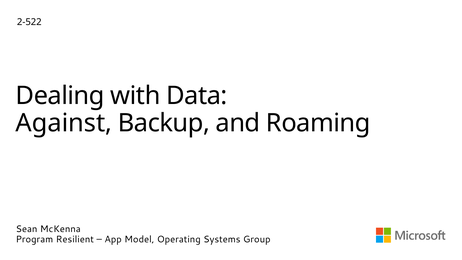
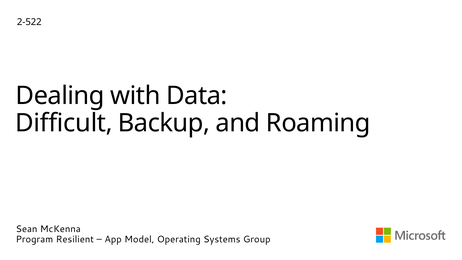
Against: Against -> Difficult (64, 123)
